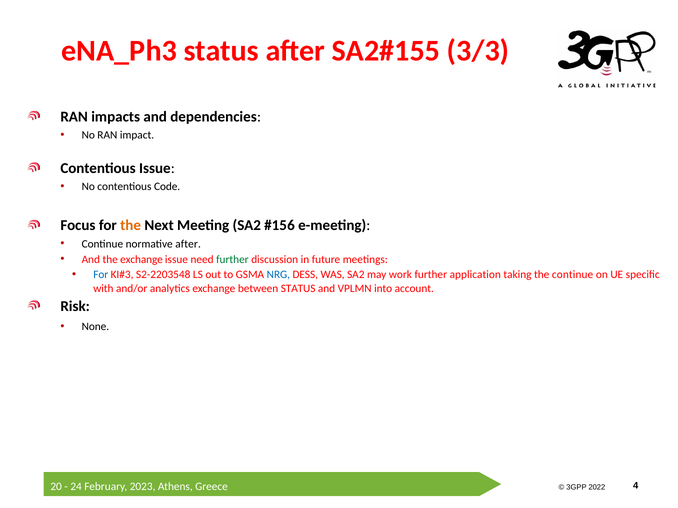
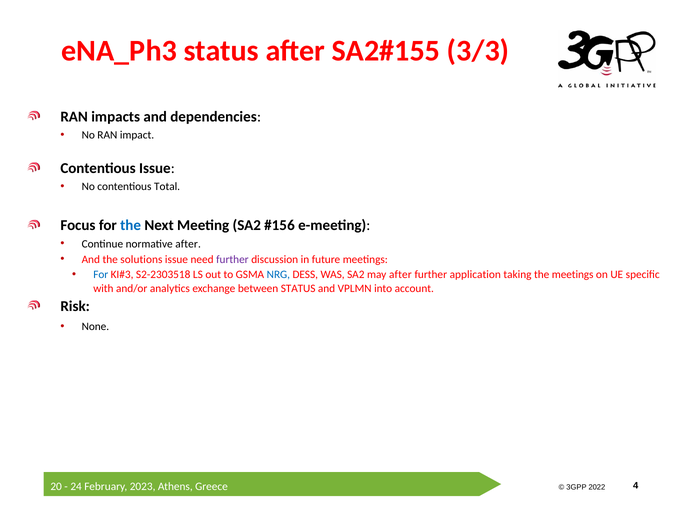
Code: Code -> Total (167, 187)
the colour: orange -> blue (131, 226)
the exchange: exchange -> solutions (141, 260)
further colour: green -> purple (232, 260)
S2-2203548: S2-2203548 -> S2-2303518 (163, 275)
may work: work -> after (400, 275)
the continue: continue -> meetings (573, 275)
